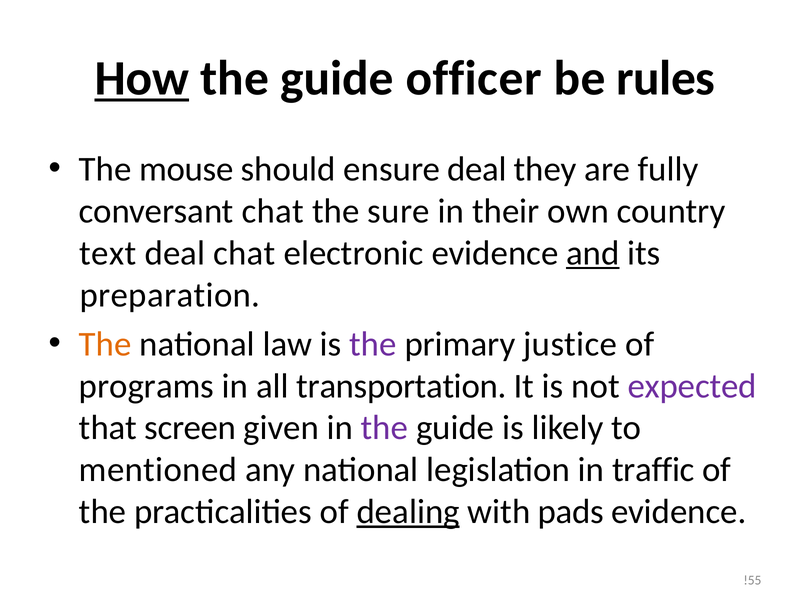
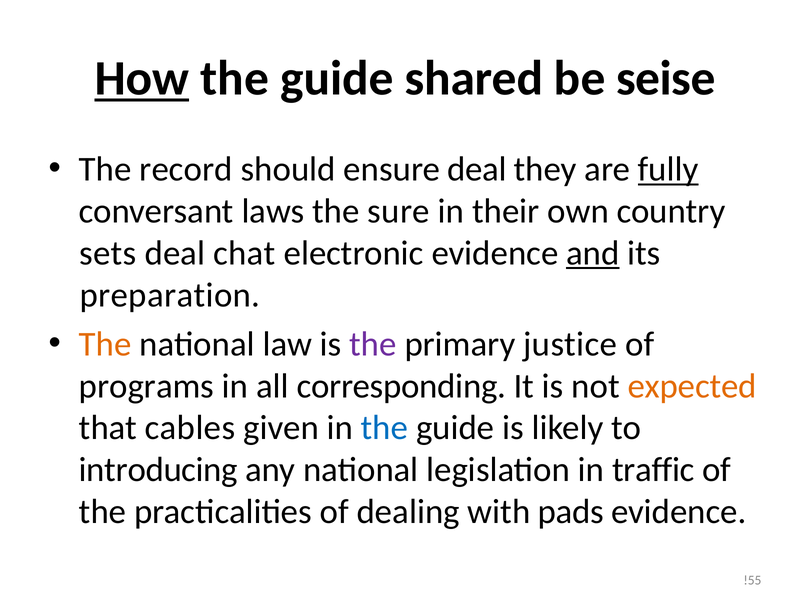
officer: officer -> shared (474, 78)
rules: rules -> seise (666, 78)
mouse: mouse -> record (186, 169)
fully underline: none -> present (668, 169)
conversant chat: chat -> laws (273, 211)
text: text -> sets (108, 253)
transportation: transportation -> corresponding (401, 386)
expected colour: purple -> orange (692, 386)
screen: screen -> cables (190, 428)
the colour: purple -> blue (384, 428)
mentioned: mentioned -> introducing (158, 469)
dealing underline: present -> none (408, 511)
